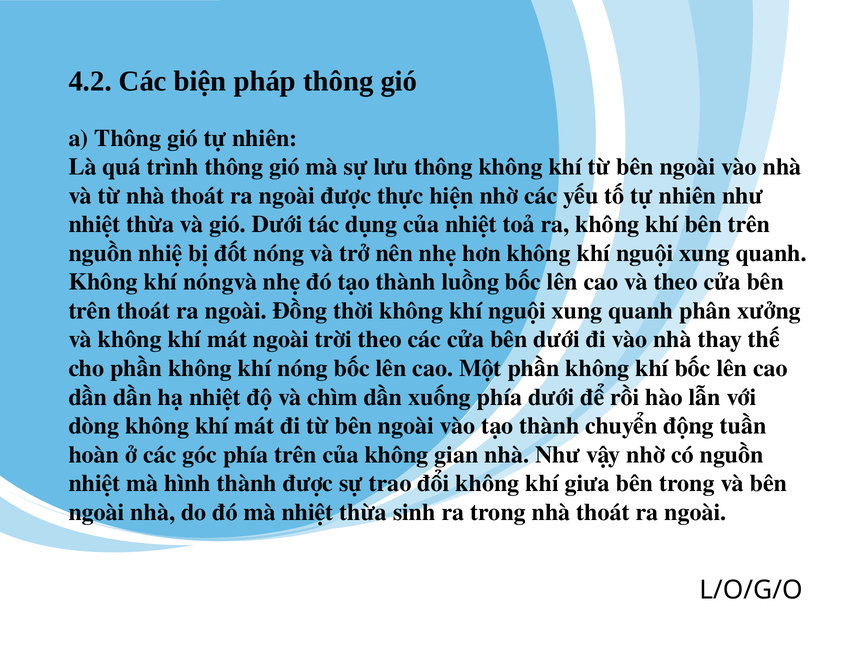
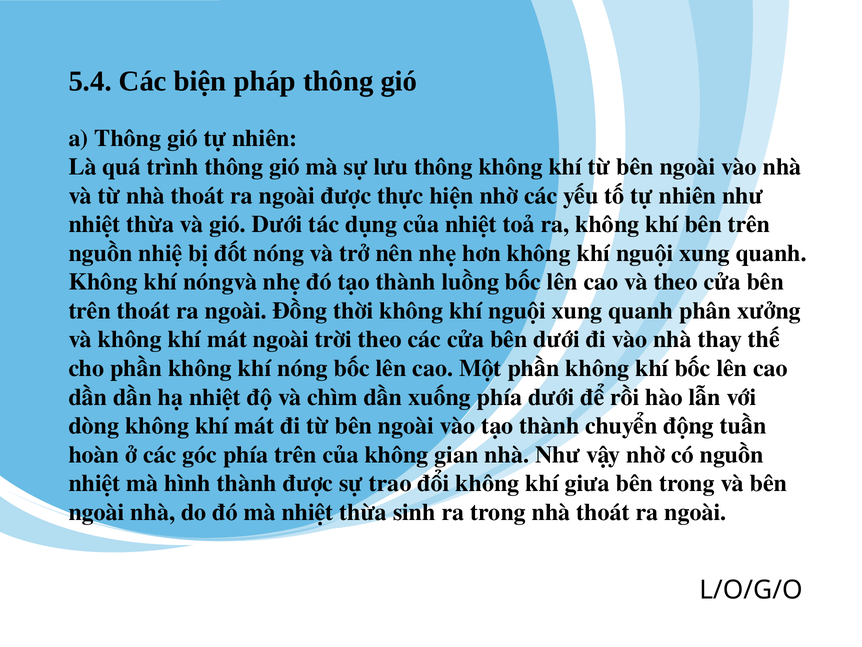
4.2: 4.2 -> 5.4 (90, 81)
